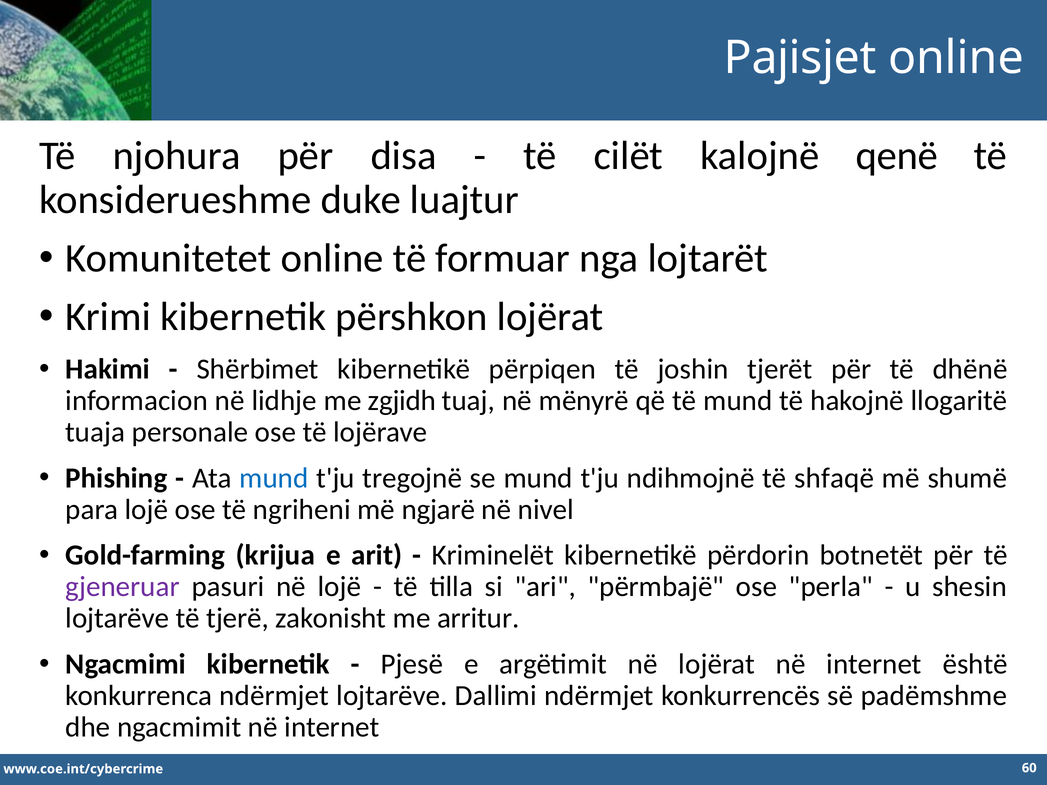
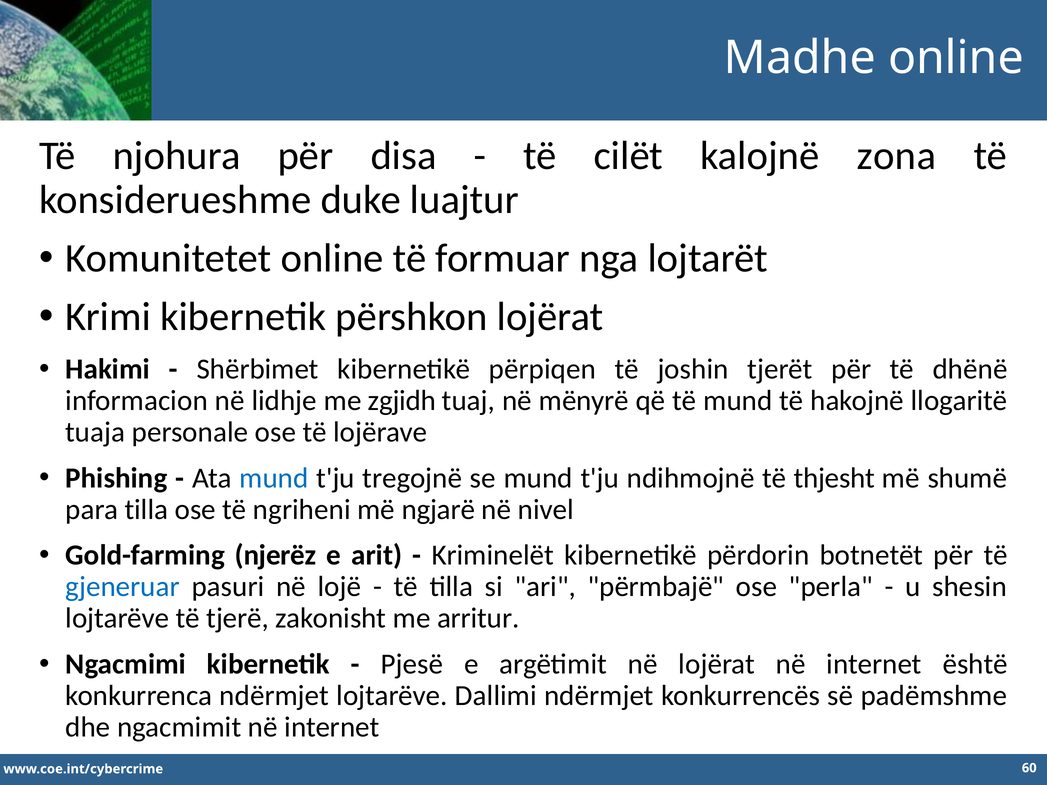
Pajisjet: Pajisjet -> Madhe (800, 58)
qenë: qenë -> zona (896, 156)
shfaqë: shfaqë -> thjesht (834, 478)
para lojë: lojë -> tilla (146, 510)
krijua: krijua -> njerëz (276, 556)
gjeneruar colour: purple -> blue (123, 587)
